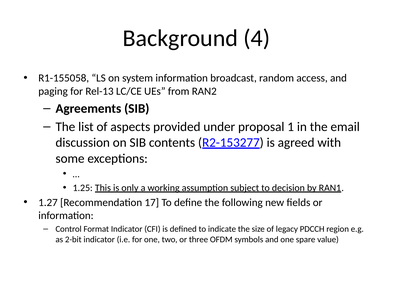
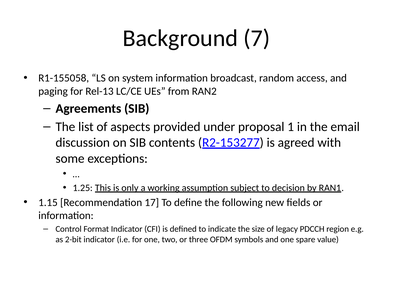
4: 4 -> 7 (257, 38)
1.27: 1.27 -> 1.15 (48, 202)
